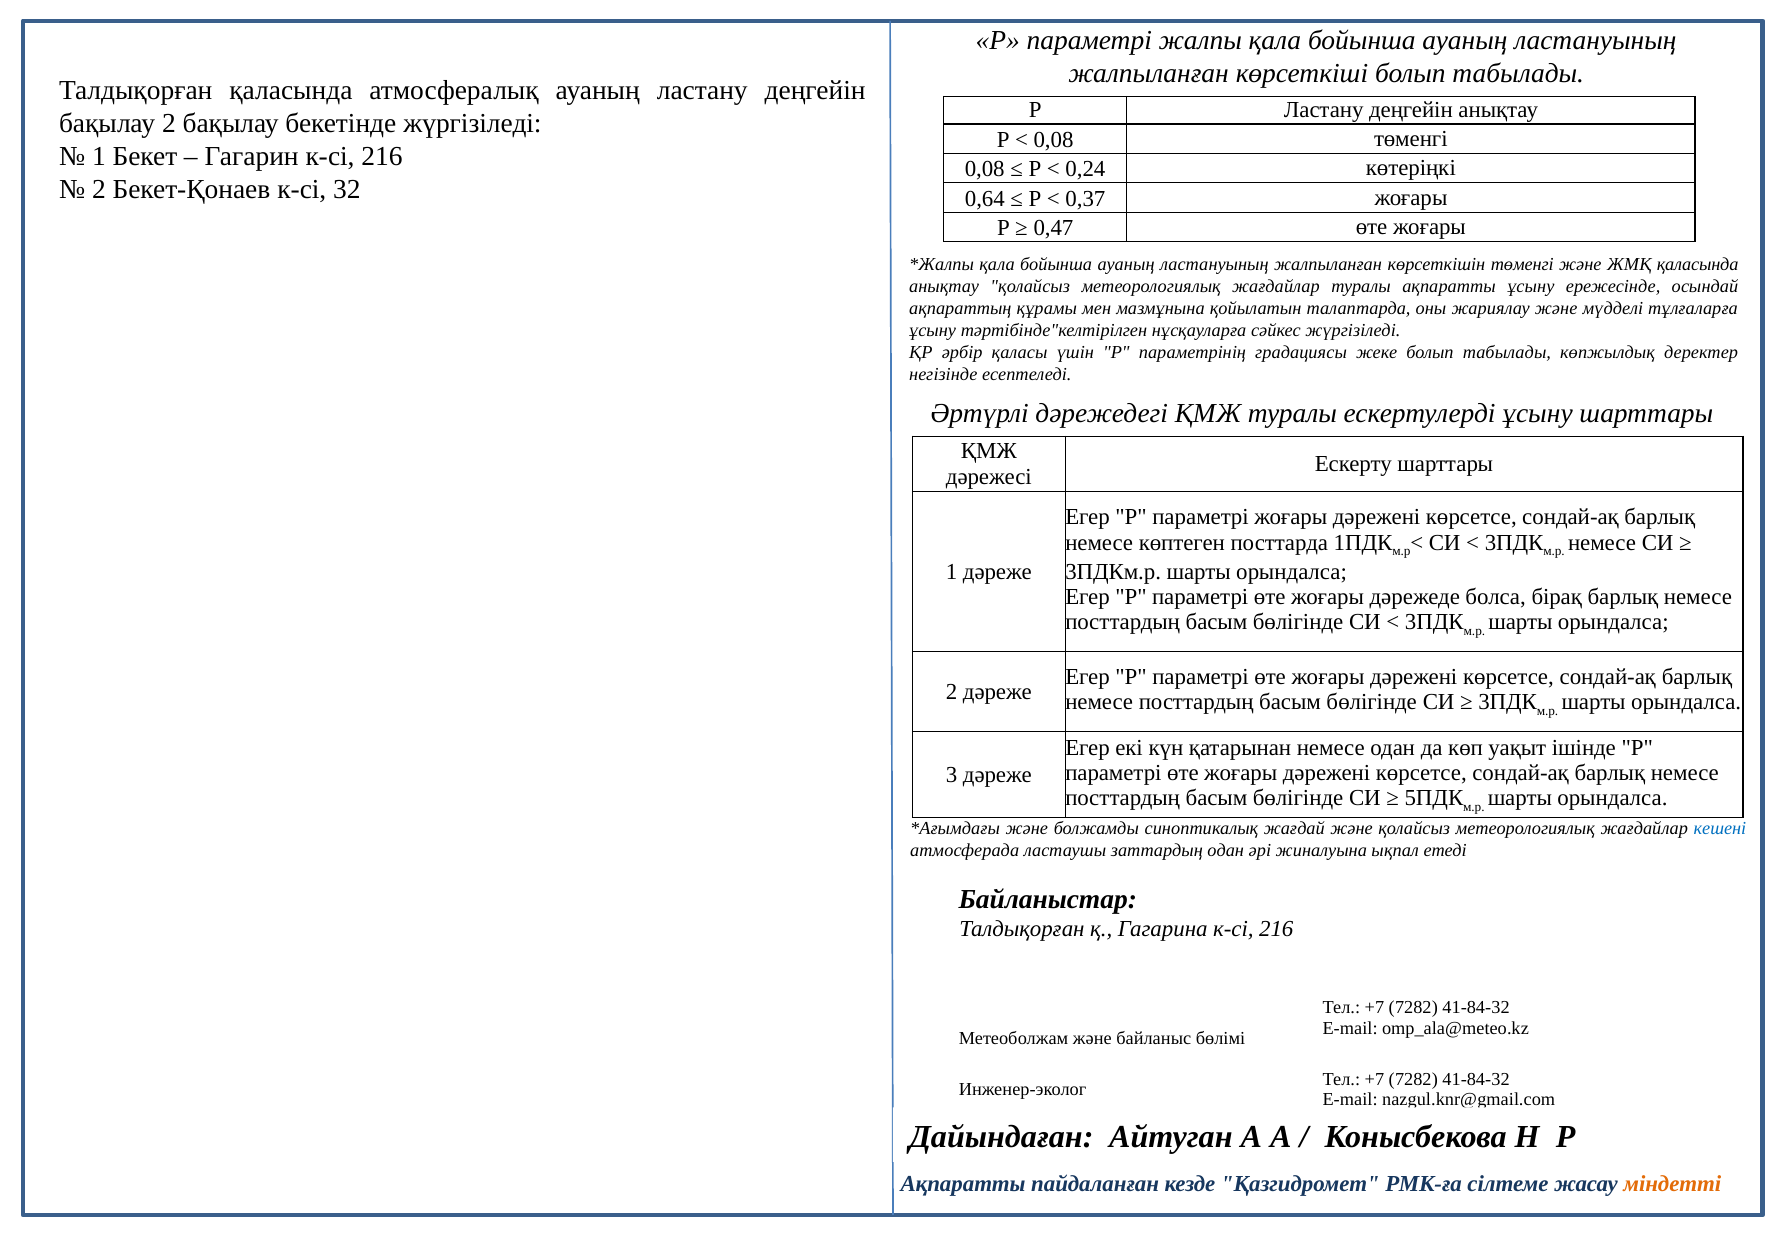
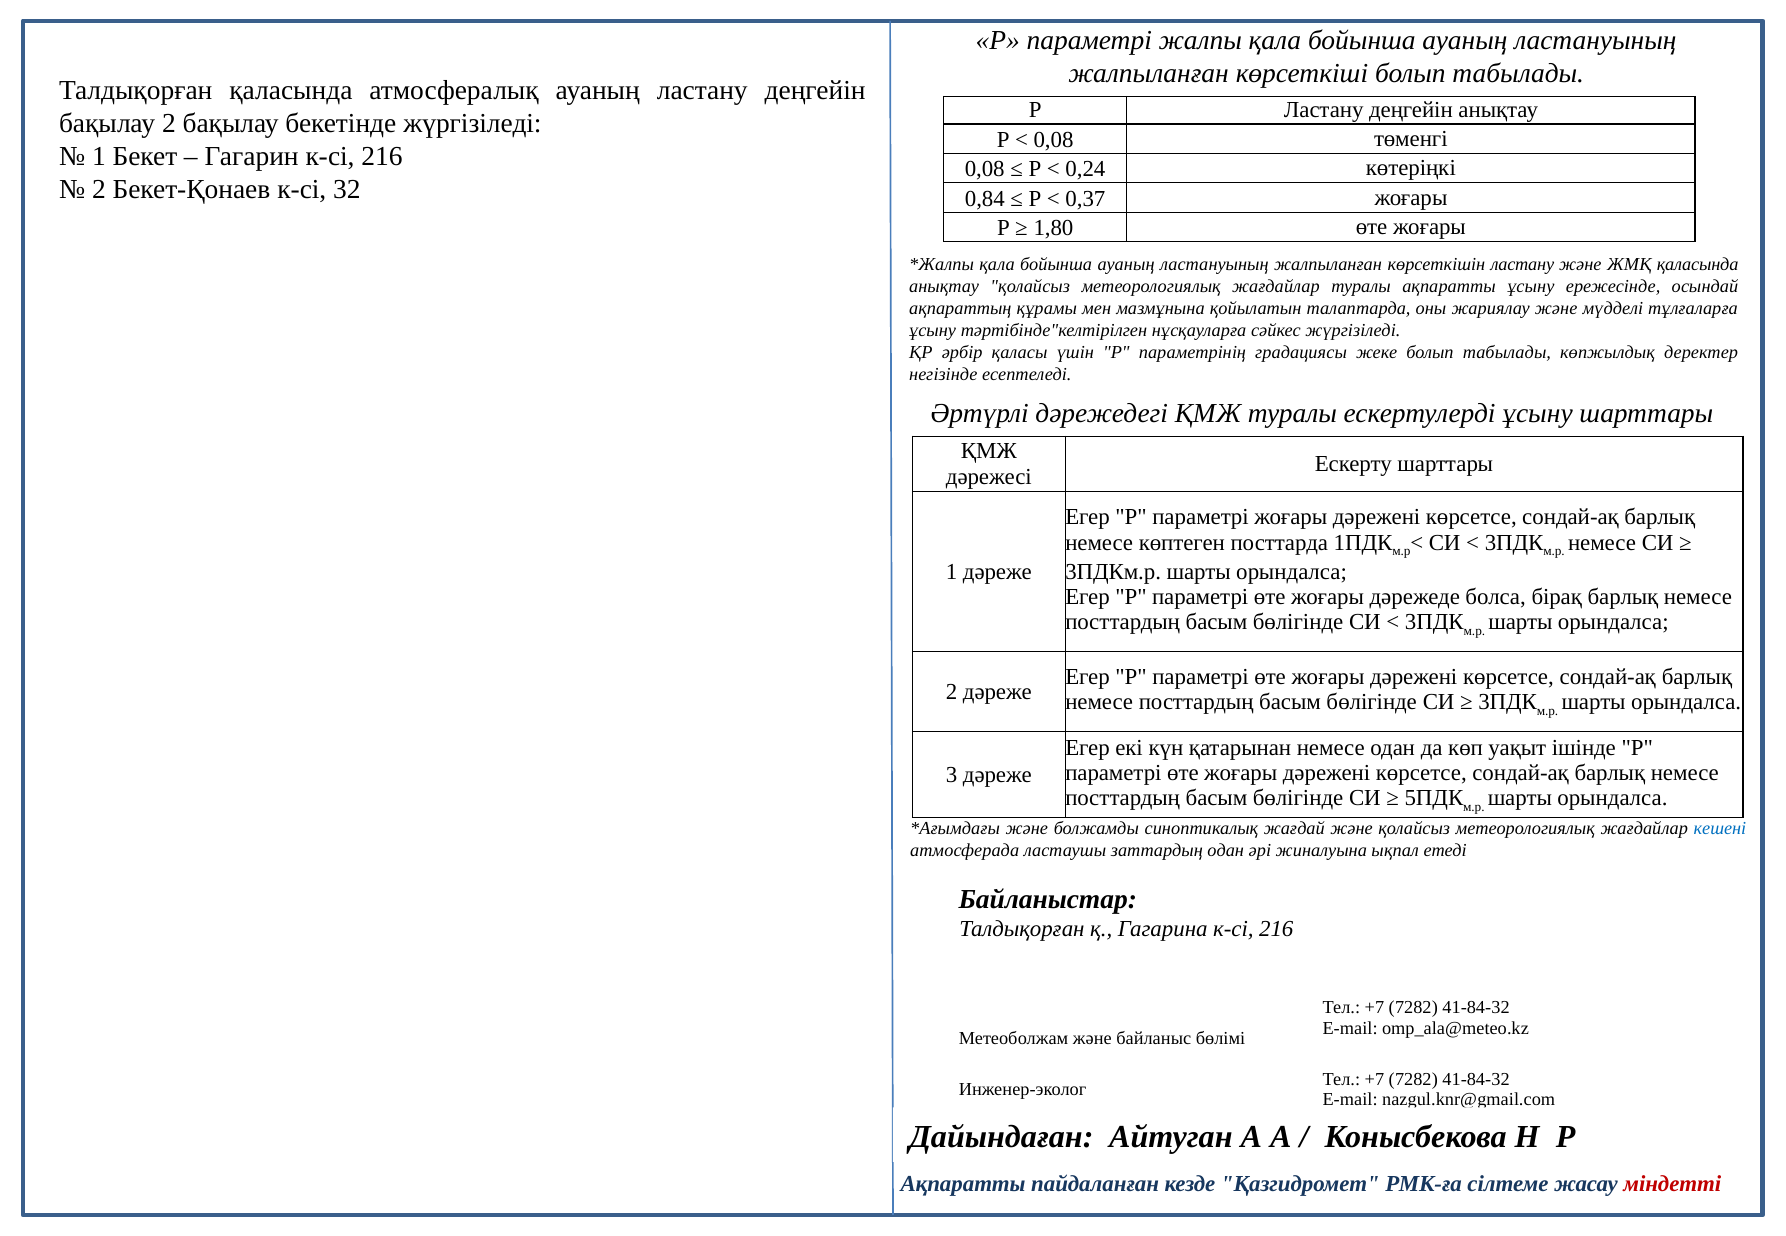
0,64: 0,64 -> 0,84 (985, 199)
0,47: 0,47 -> 1,80 (1053, 228)
көрсеткішін төменгі: төменгі -> ластану (1522, 265)
міндетті colour: orange -> red (1672, 1185)
